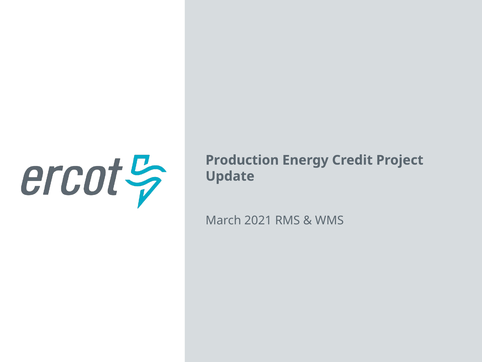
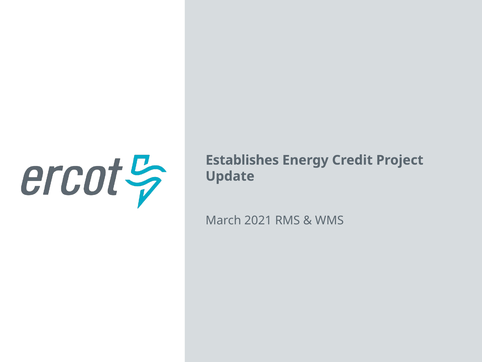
Production: Production -> Establishes (242, 160)
